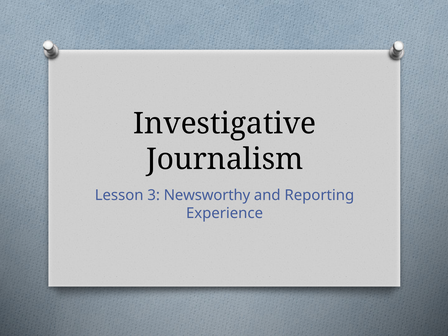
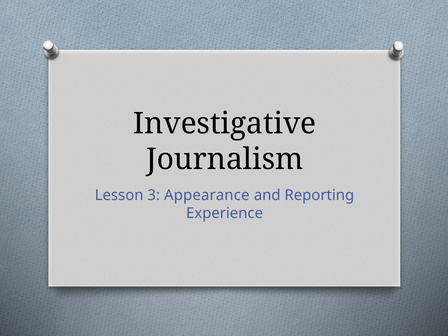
Newsworthy: Newsworthy -> Appearance (207, 195)
